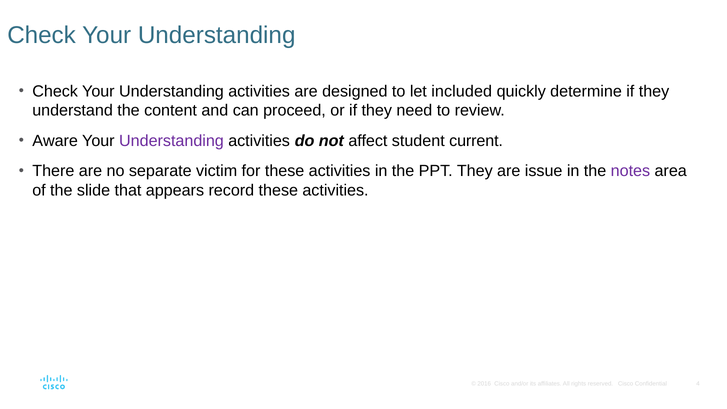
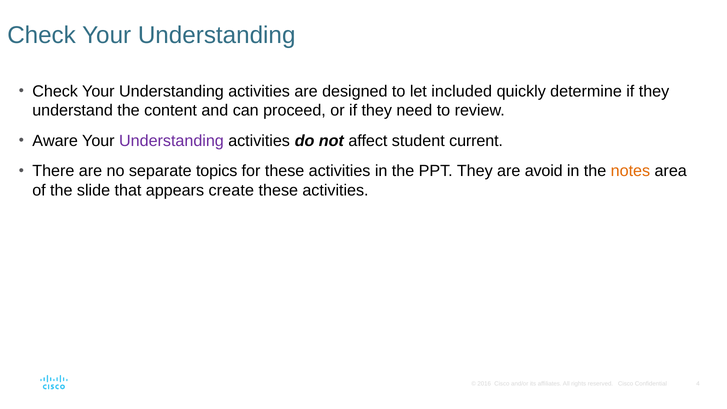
victim: victim -> topics (217, 171)
issue: issue -> avoid (544, 171)
notes colour: purple -> orange (630, 171)
record: record -> create (231, 191)
